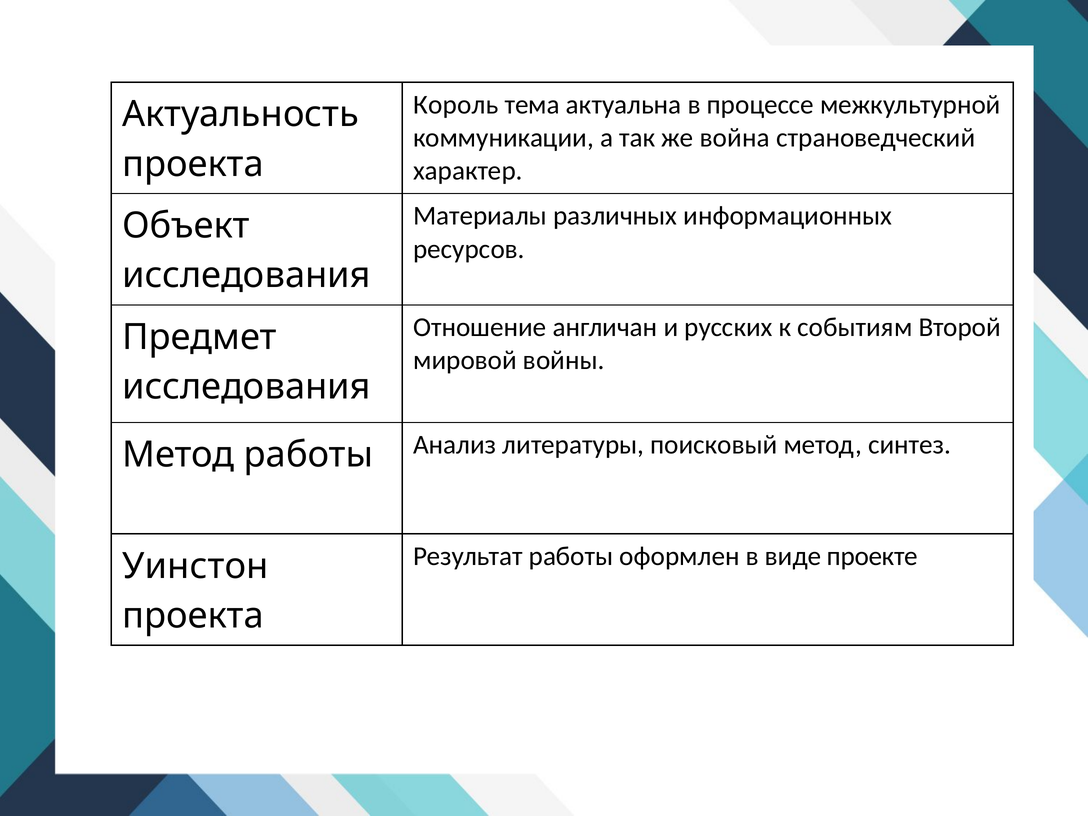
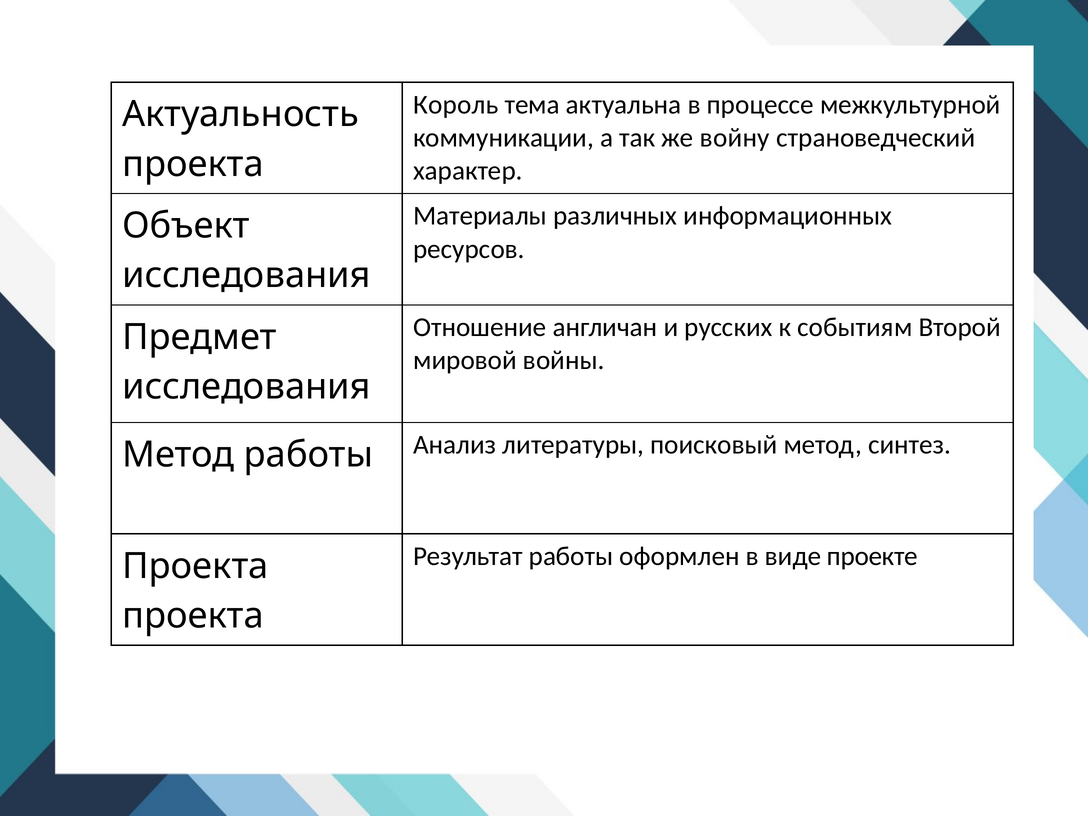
война: война -> войну (735, 138)
Уинстон: Уинстон -> Проекта (195, 566)
